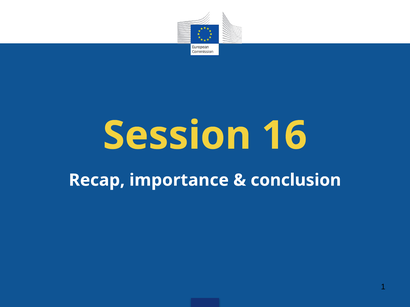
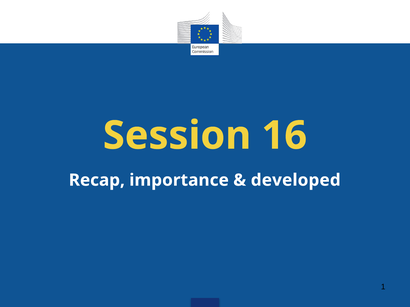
conclusion: conclusion -> developed (296, 180)
